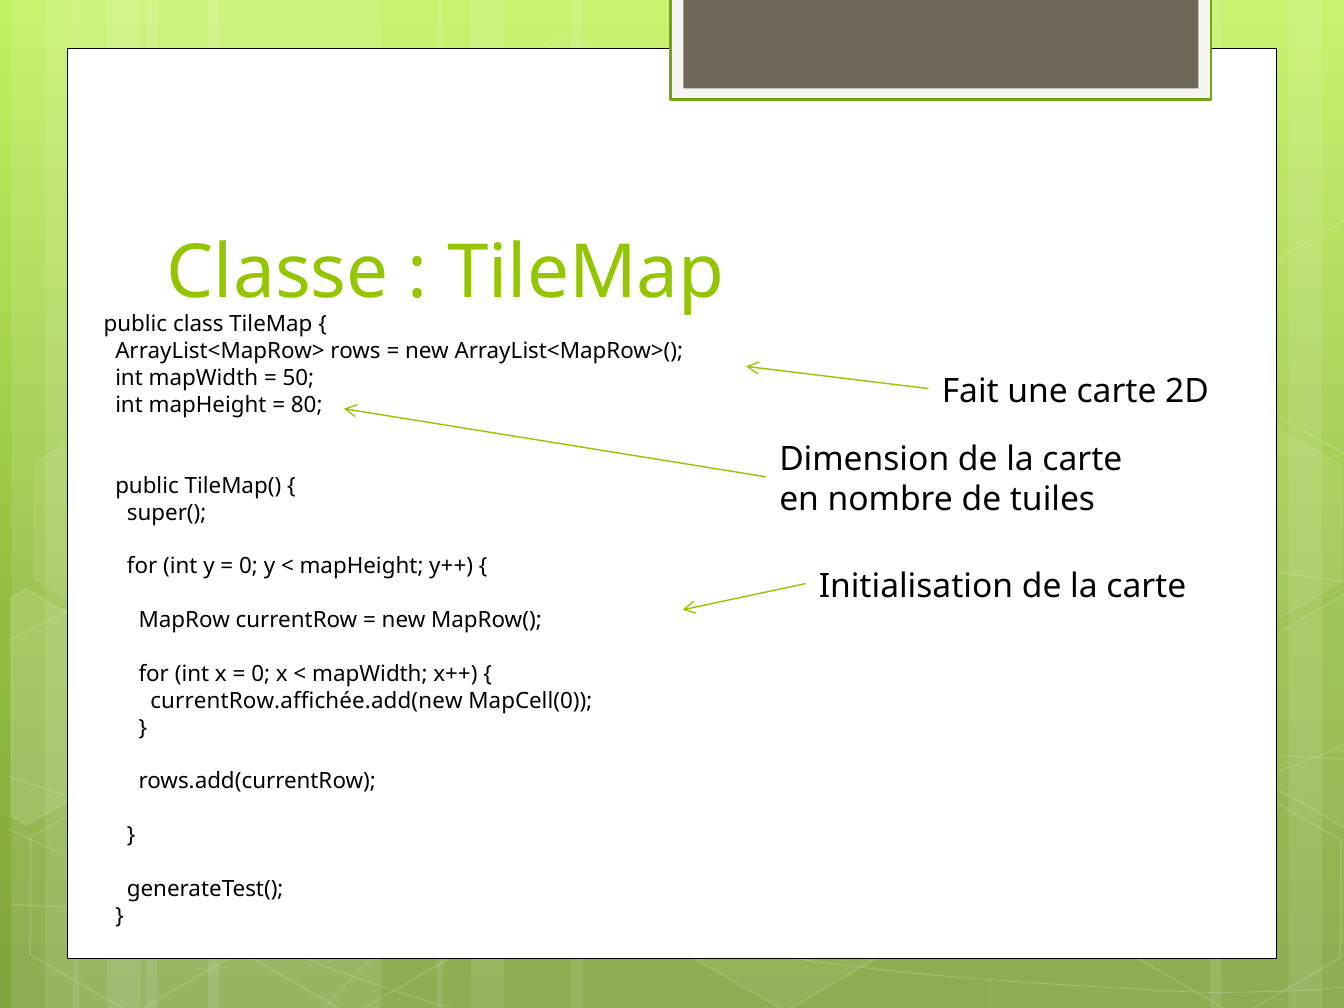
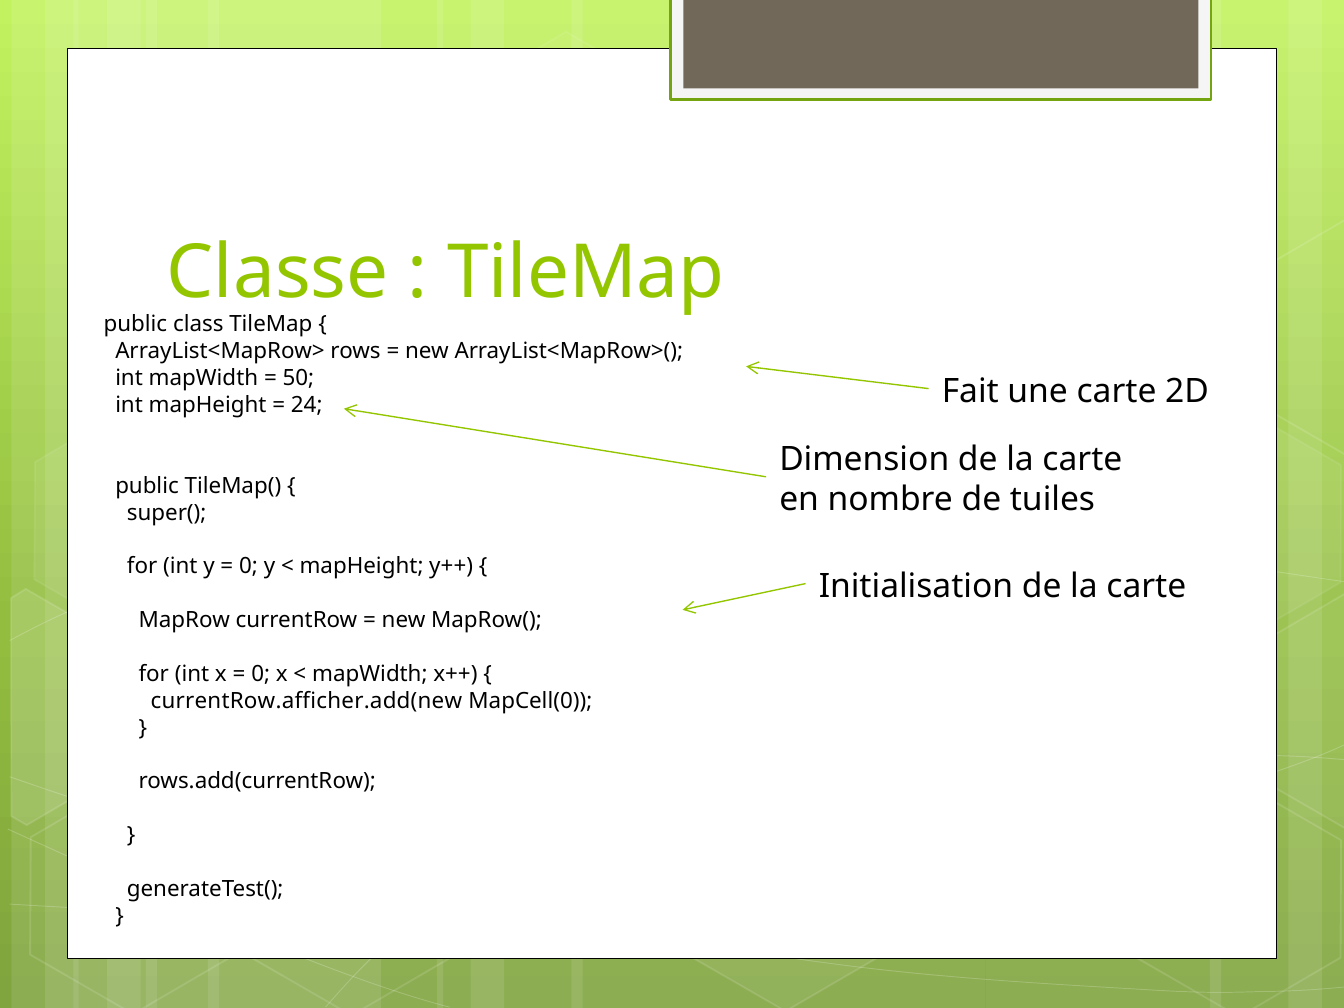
80: 80 -> 24 (307, 405)
currentRow.affichée.add(new: currentRow.affichée.add(new -> currentRow.afficher.add(new (306, 701)
